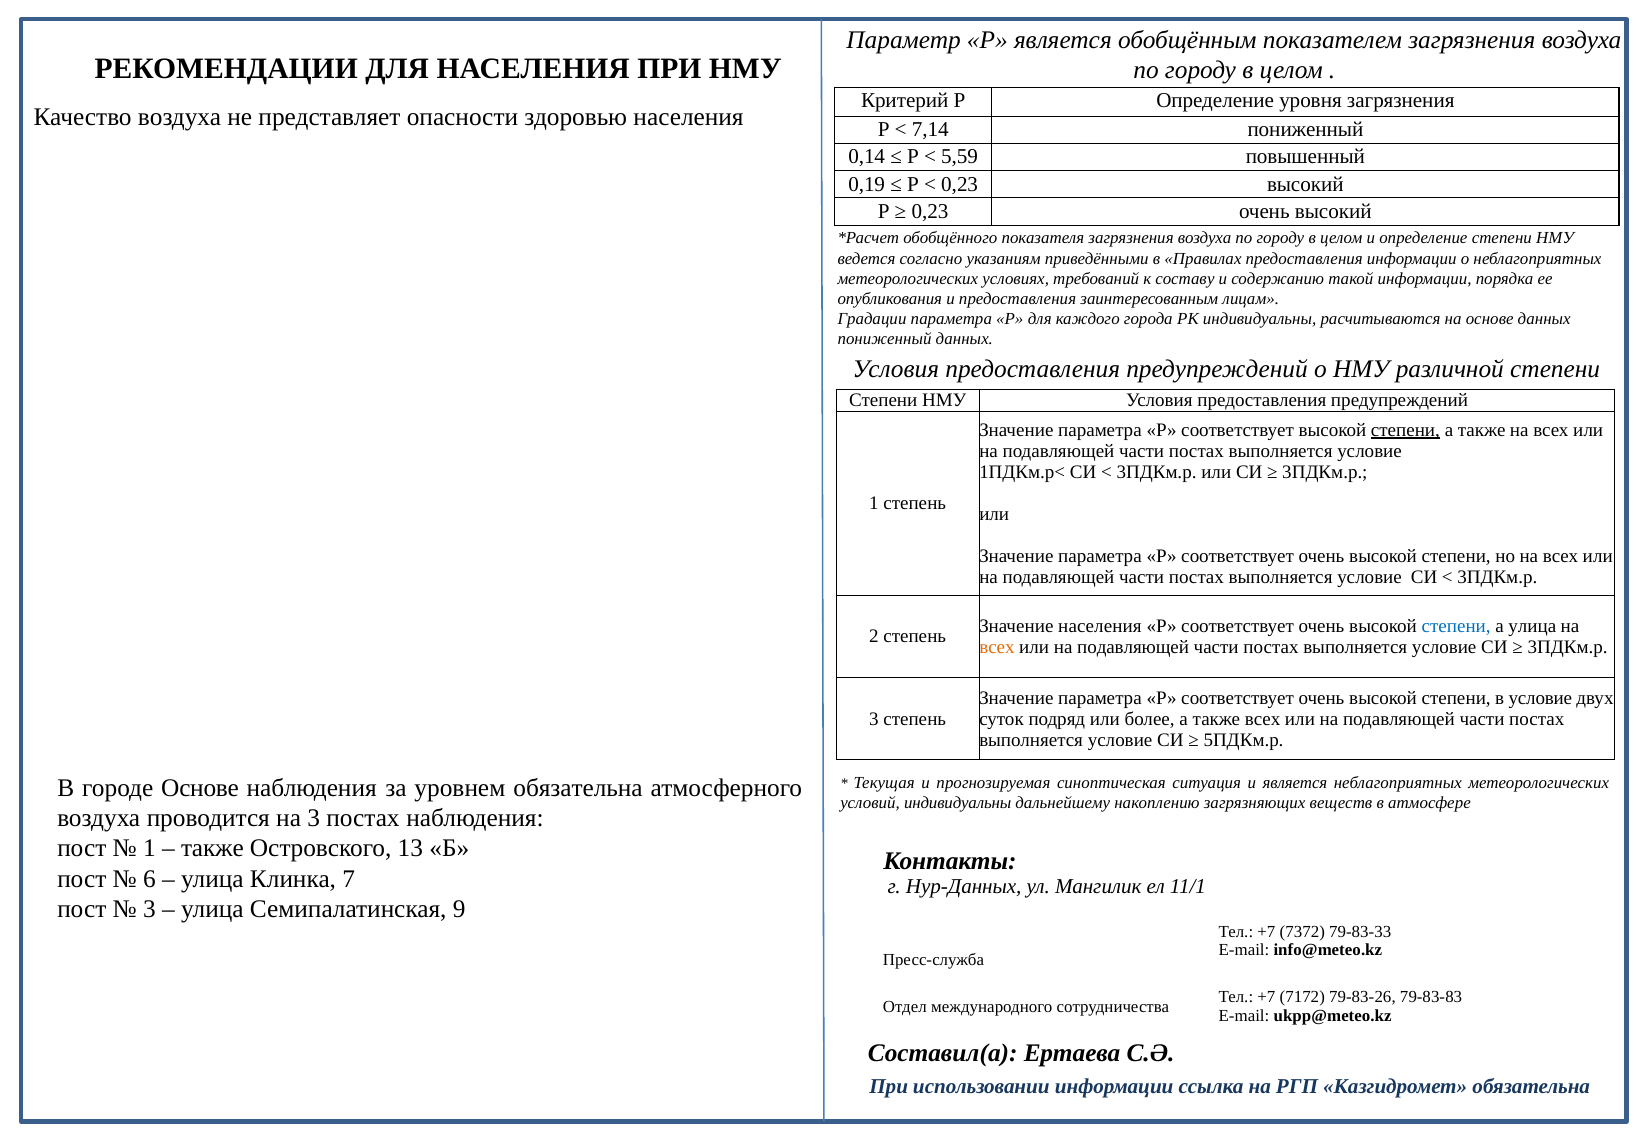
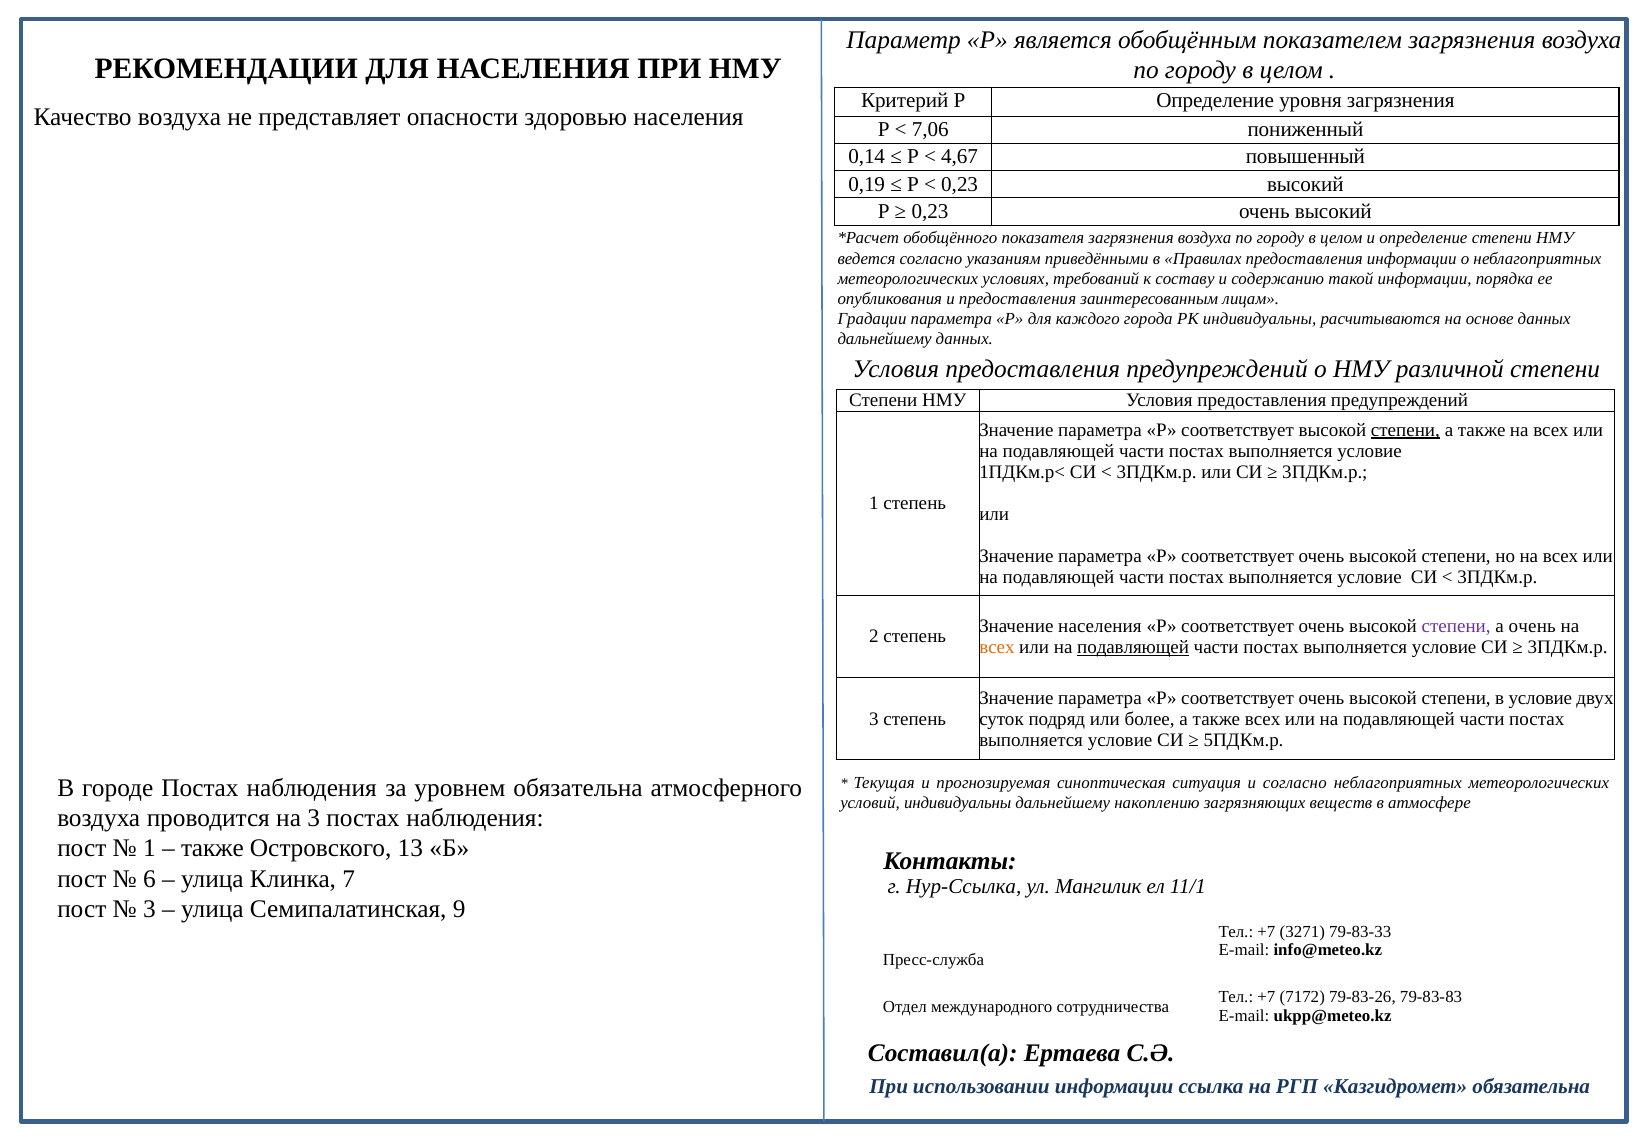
7,14: 7,14 -> 7,06 (930, 130)
5,59: 5,59 -> 4,67 (960, 157)
пониженный: пониженный -> дальнейшему (885, 339)
степени colour: blue -> purple (1456, 626)
а улица: улица -> очень (1532, 626)
подавляющей underline: none -> present (1133, 647)
городе Основе: Основе -> Постах (200, 788)
и является: является -> согласно (1295, 782)
Нур-Данных: Нур-Данных -> Нур-Ссылка (964, 887)
7372: 7372 -> 3271 (1302, 931)
